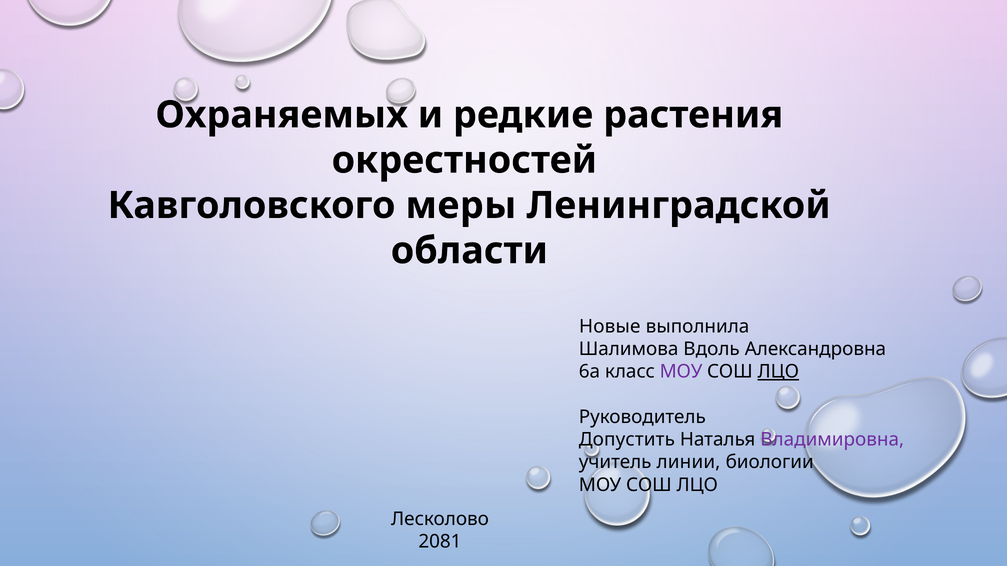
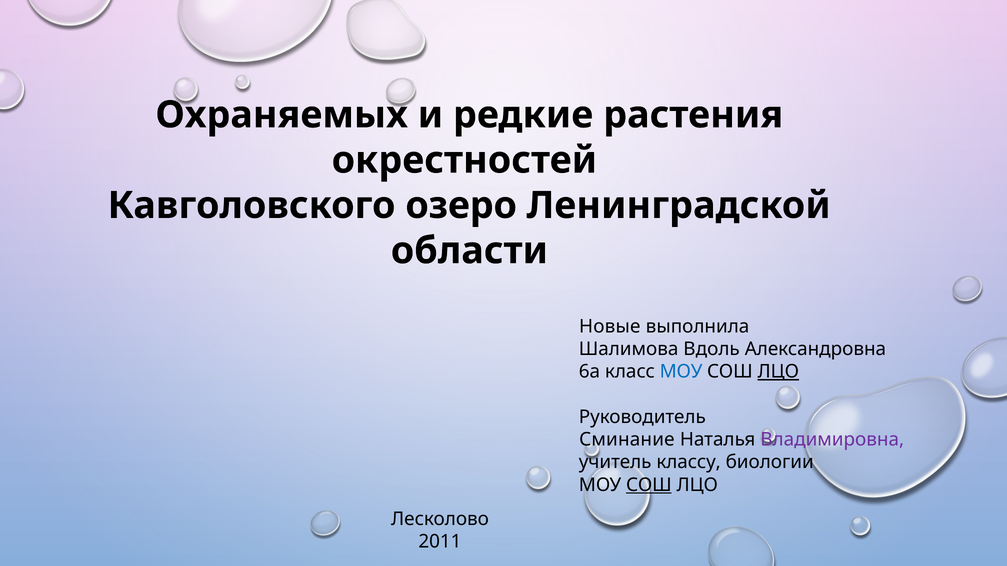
меры: меры -> озеро (461, 206)
МОУ colour: purple -> blue (681, 372)
Допустить: Допустить -> Сминание (627, 440)
линии: линии -> классу (689, 462)
СОШ underline: none -> present (649, 485)
2081: 2081 -> 2011 (440, 542)
